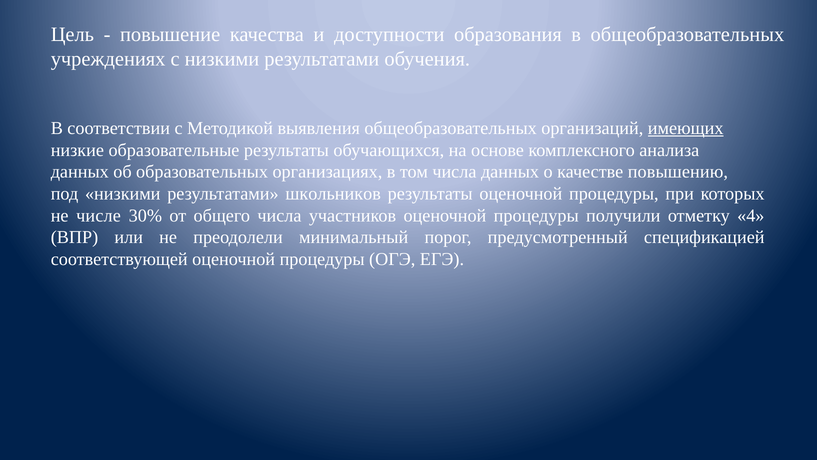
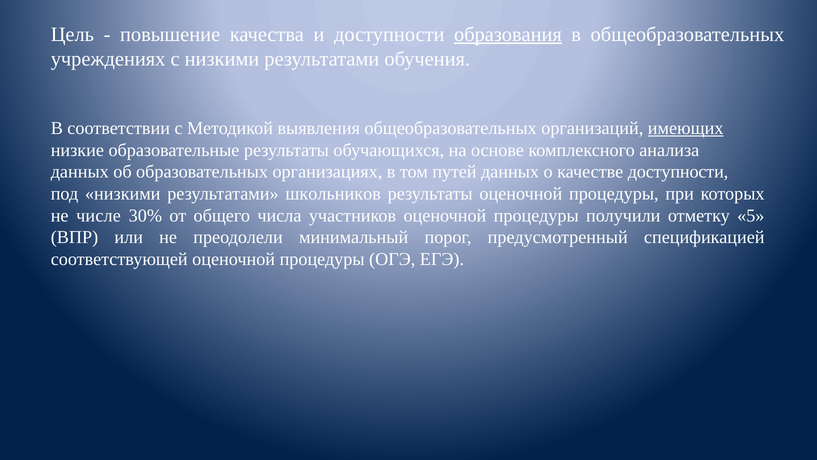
образования underline: none -> present (508, 34)
том числа: числа -> путей (454, 172)
качестве повышению: повышению -> доступности (678, 172)
4: 4 -> 5 (751, 215)
